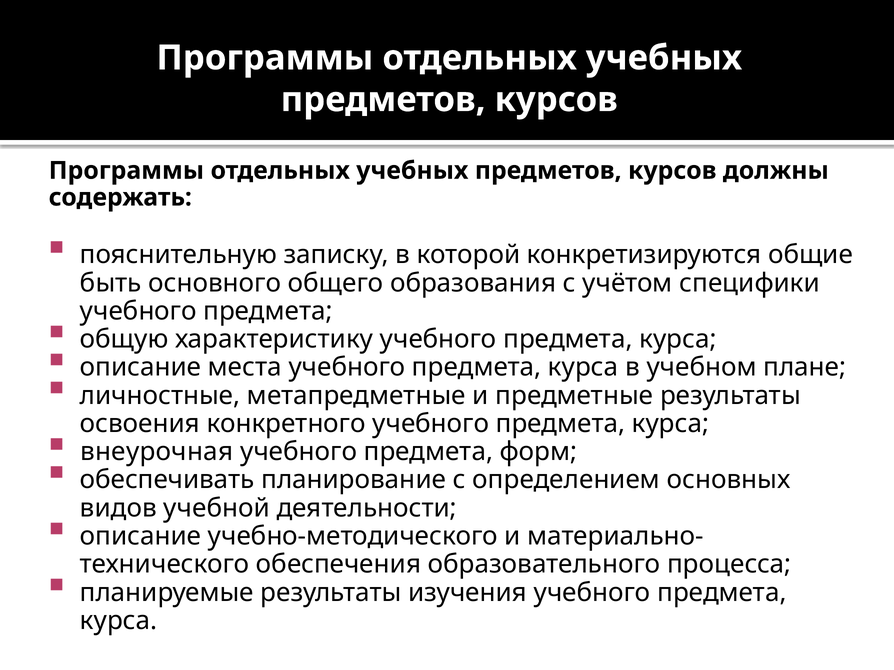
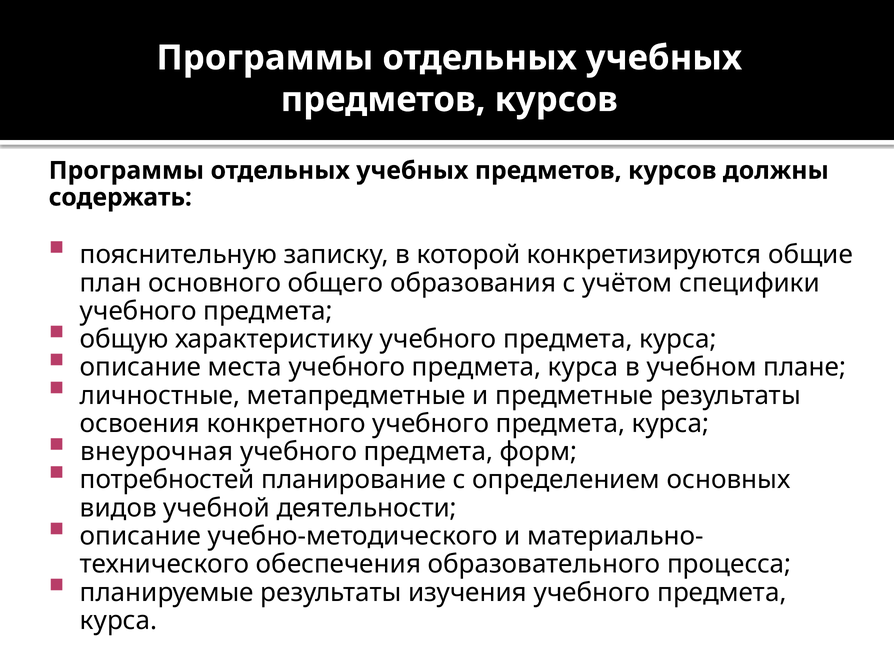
быть: быть -> план (111, 283)
обеспечивать: обеспечивать -> потребностей (167, 480)
